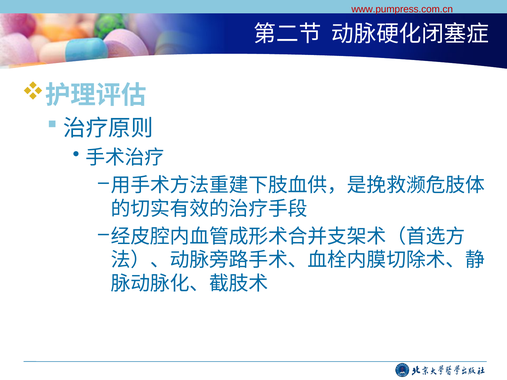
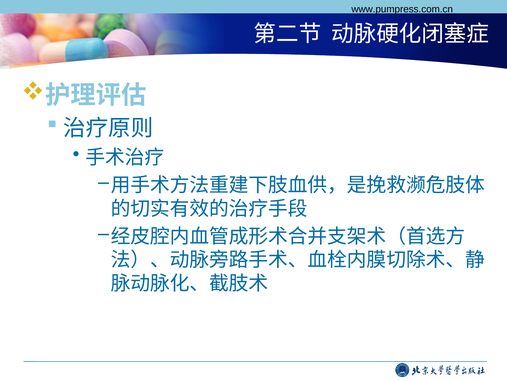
www.pumpress.com.cn colour: red -> black (402, 9)
